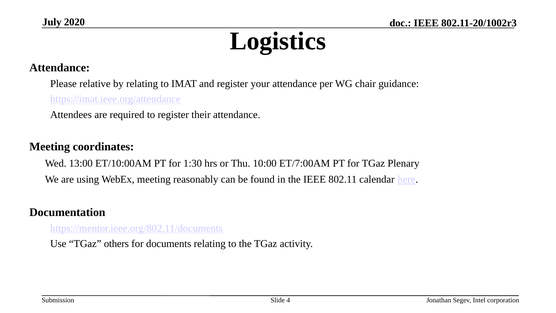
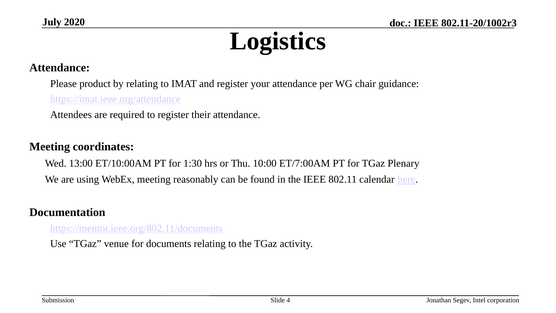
relative: relative -> product (95, 84)
others: others -> venue (116, 243)
